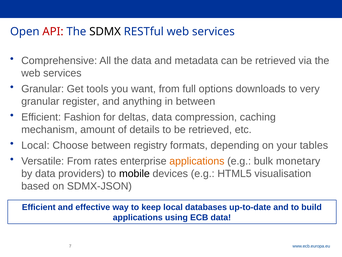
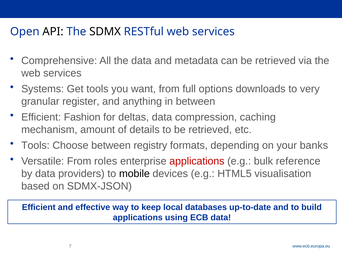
API colour: red -> black (53, 31)
Granular: Granular -> Systems (43, 89)
Local: Local -> Tools (35, 145)
tables: tables -> banks (314, 145)
rates: rates -> roles (106, 161)
applications colour: orange -> red (197, 161)
monetary: monetary -> reference (298, 161)
